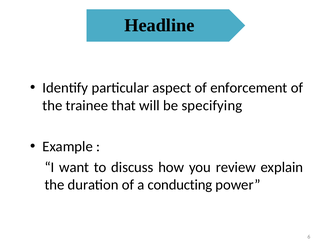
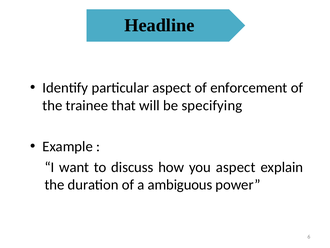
you review: review -> aspect (236, 167)
conducting: conducting -> ambiguous (180, 184)
